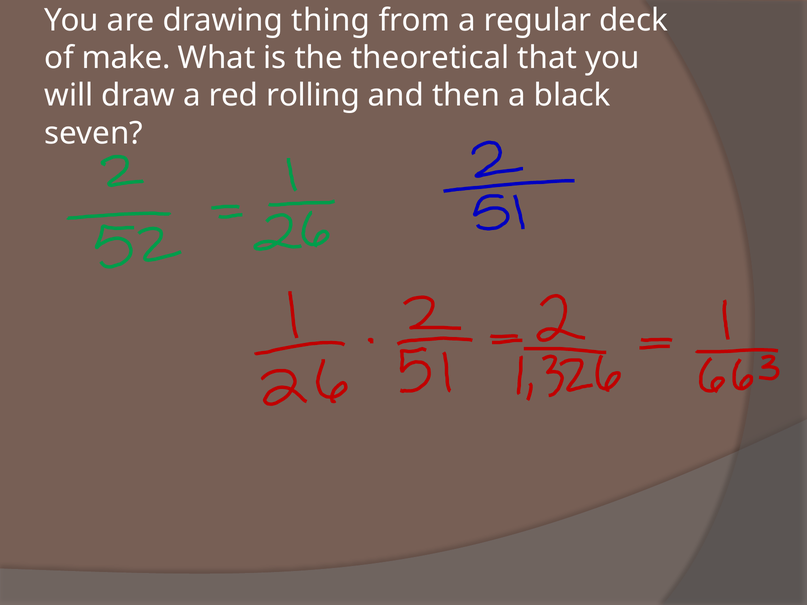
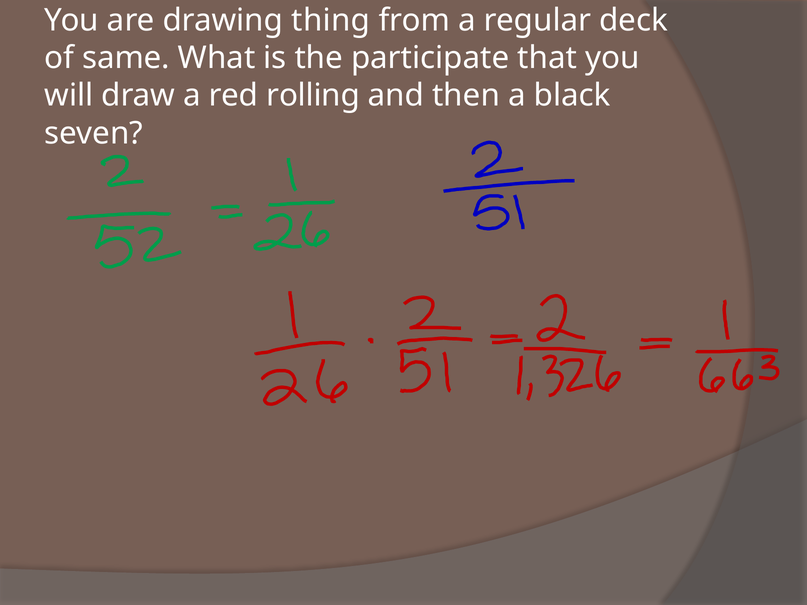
make: make -> same (126, 58)
theoretical: theoretical -> participate (430, 58)
